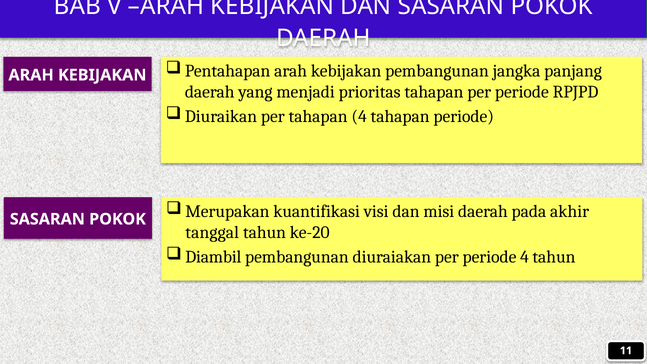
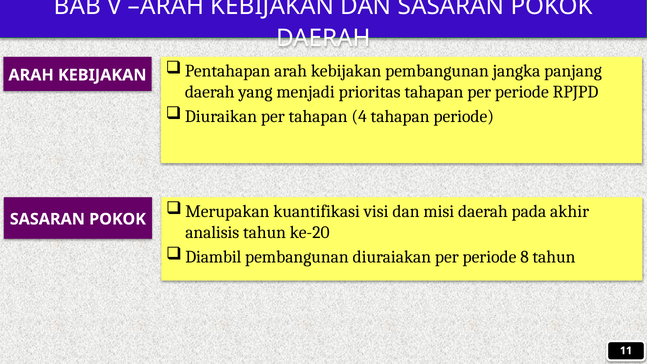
tanggal: tanggal -> analisis (212, 232)
periode 4: 4 -> 8 (525, 257)
